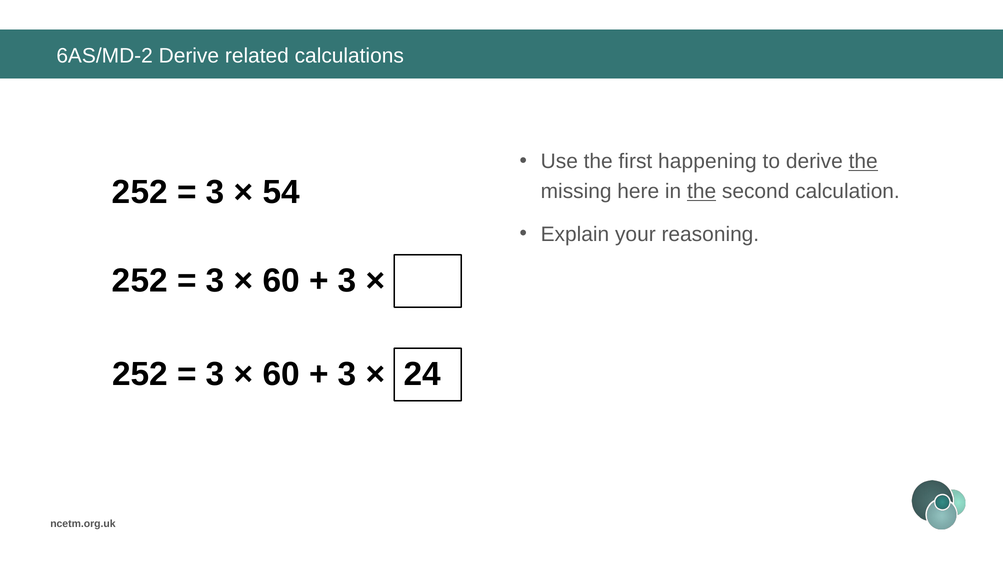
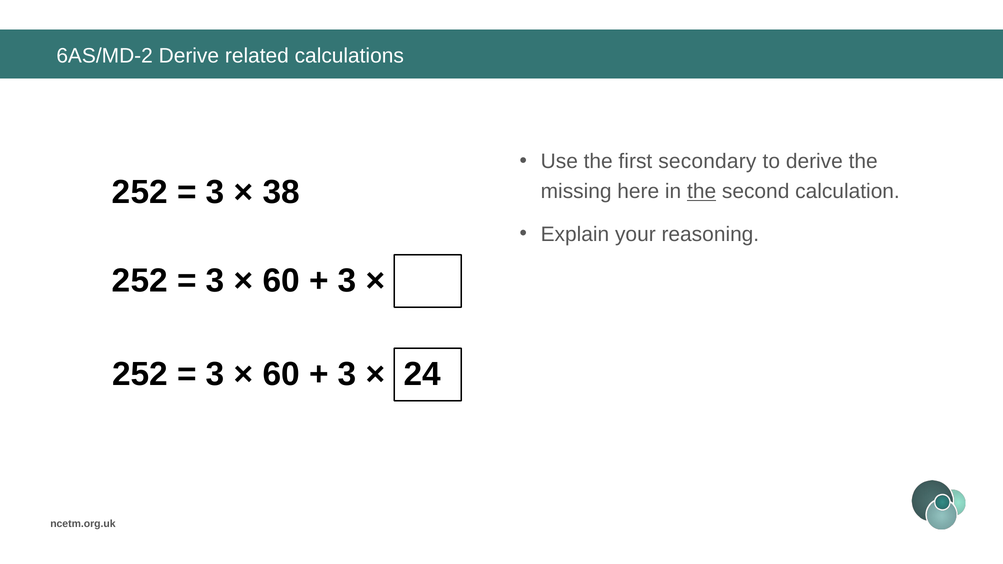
happening: happening -> secondary (707, 162)
the underline: present -> none (863, 162)
54: 54 -> 38 (281, 192)
